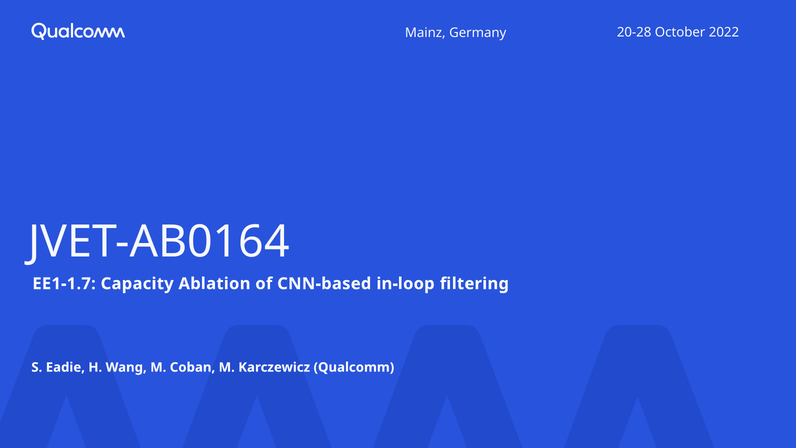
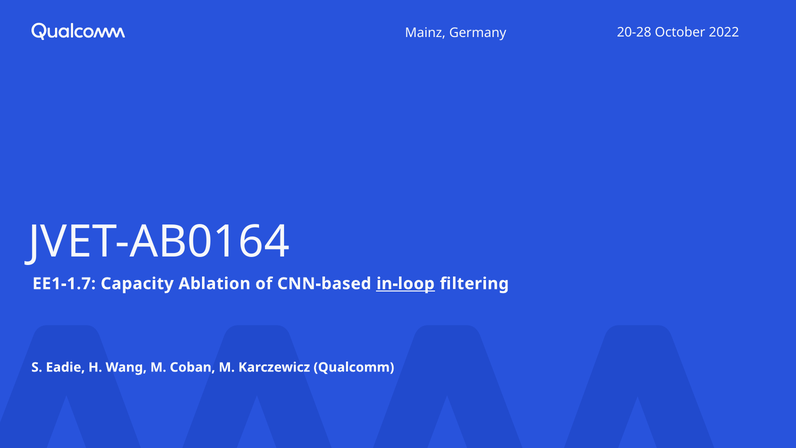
in-loop underline: none -> present (406, 284)
